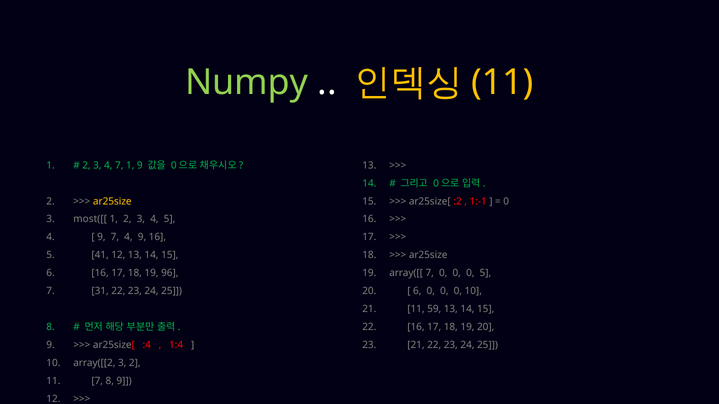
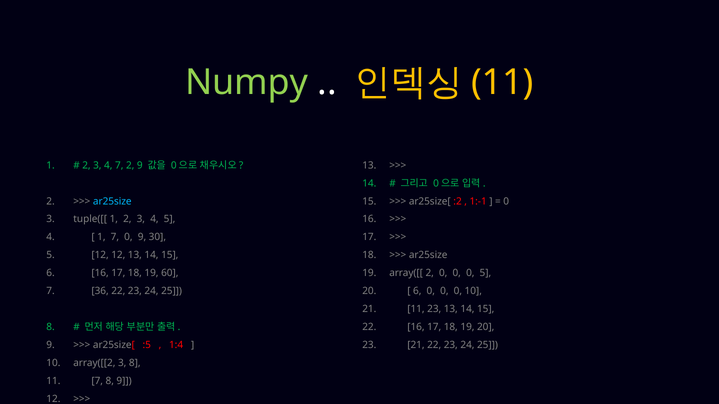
7 1: 1 -> 2 (130, 165)
ar25size colour: yellow -> light blue (112, 201)
most([[: most([[ -> tuple([[ (90, 219)
9: 9 -> 1 (101, 237)
7 4: 4 -> 0 (128, 237)
9 16: 16 -> 30 (157, 237)
5 41: 41 -> 12 (100, 255)
96: 96 -> 60 (170, 273)
array([[ 7: 7 -> 2 (430, 273)
31: 31 -> 36 (100, 291)
11 59: 59 -> 23 (434, 309)
:4: :4 -> :5 (147, 345)
3 2: 2 -> 8 (135, 363)
